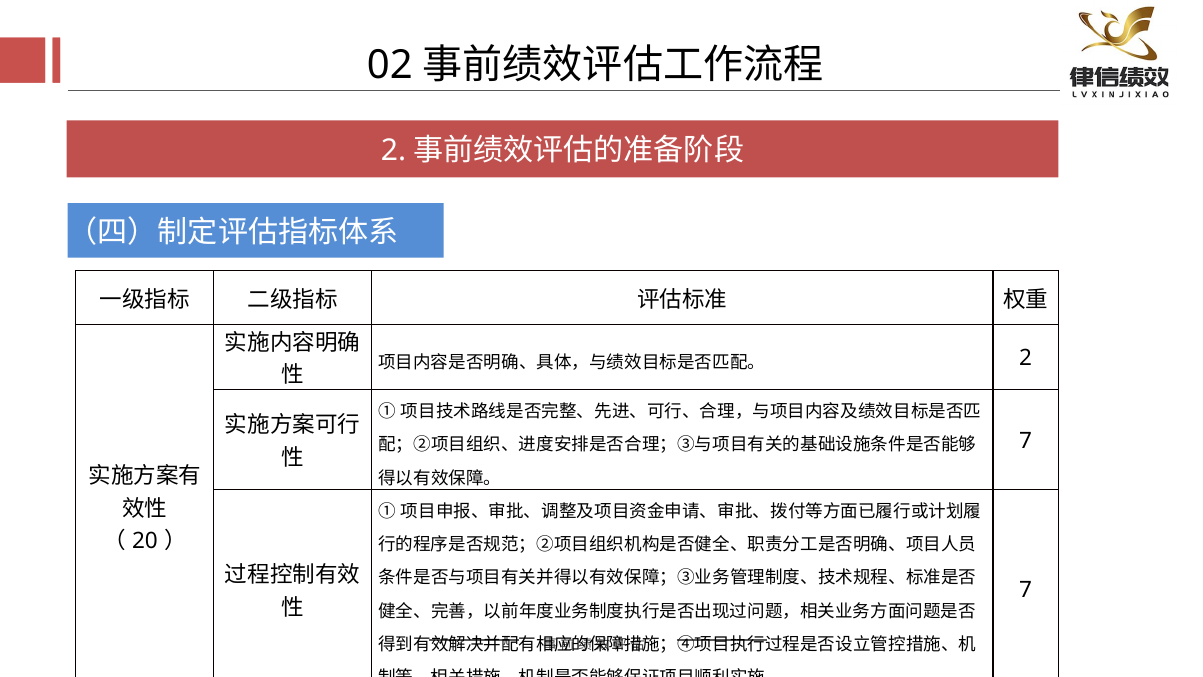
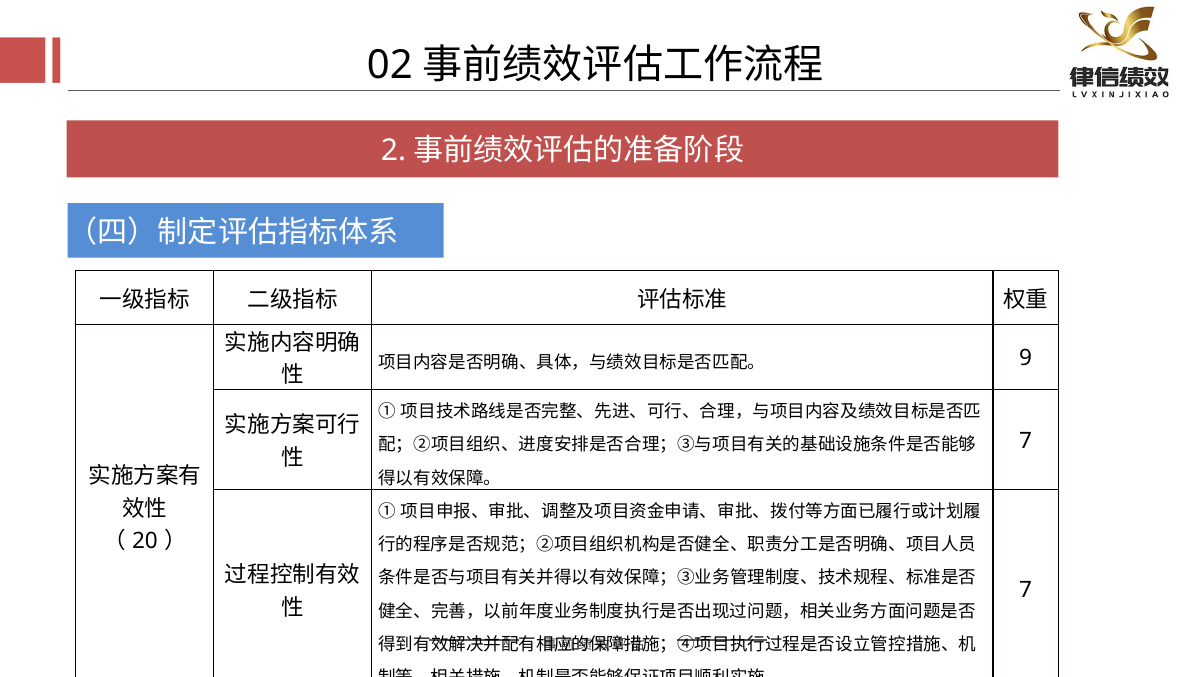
2: 2 -> 9 (1026, 358)
